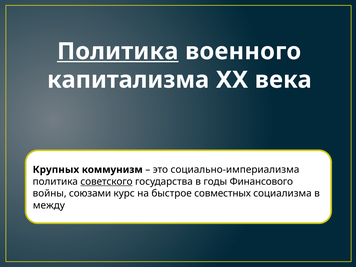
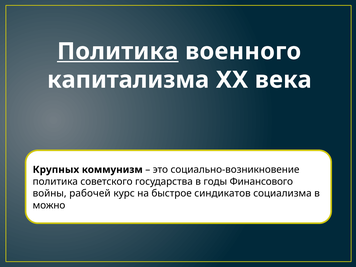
социально-империализма: социально-империализма -> социально-возникновение (235, 170)
советского underline: present -> none (106, 182)
союзами: союзами -> рабочей (90, 193)
совместных: совместных -> синдикатов (223, 193)
между: между -> можно (49, 205)
